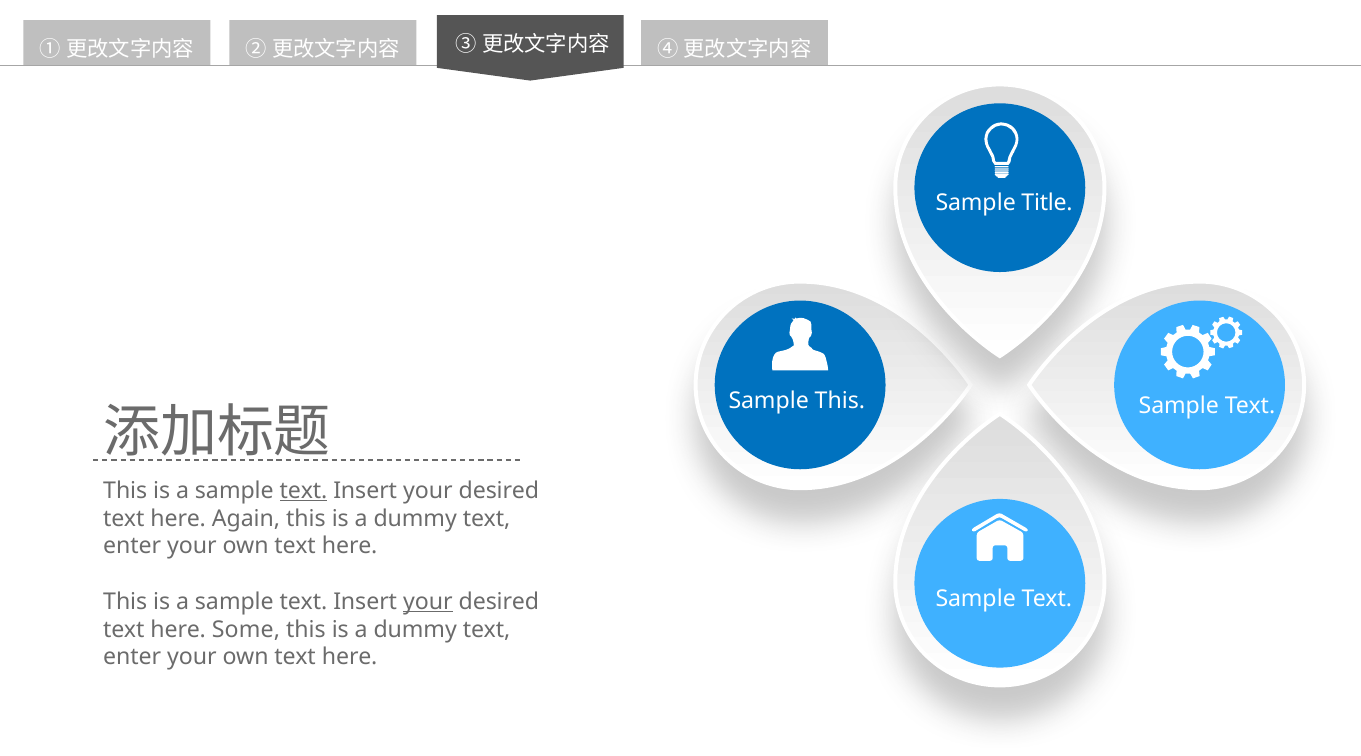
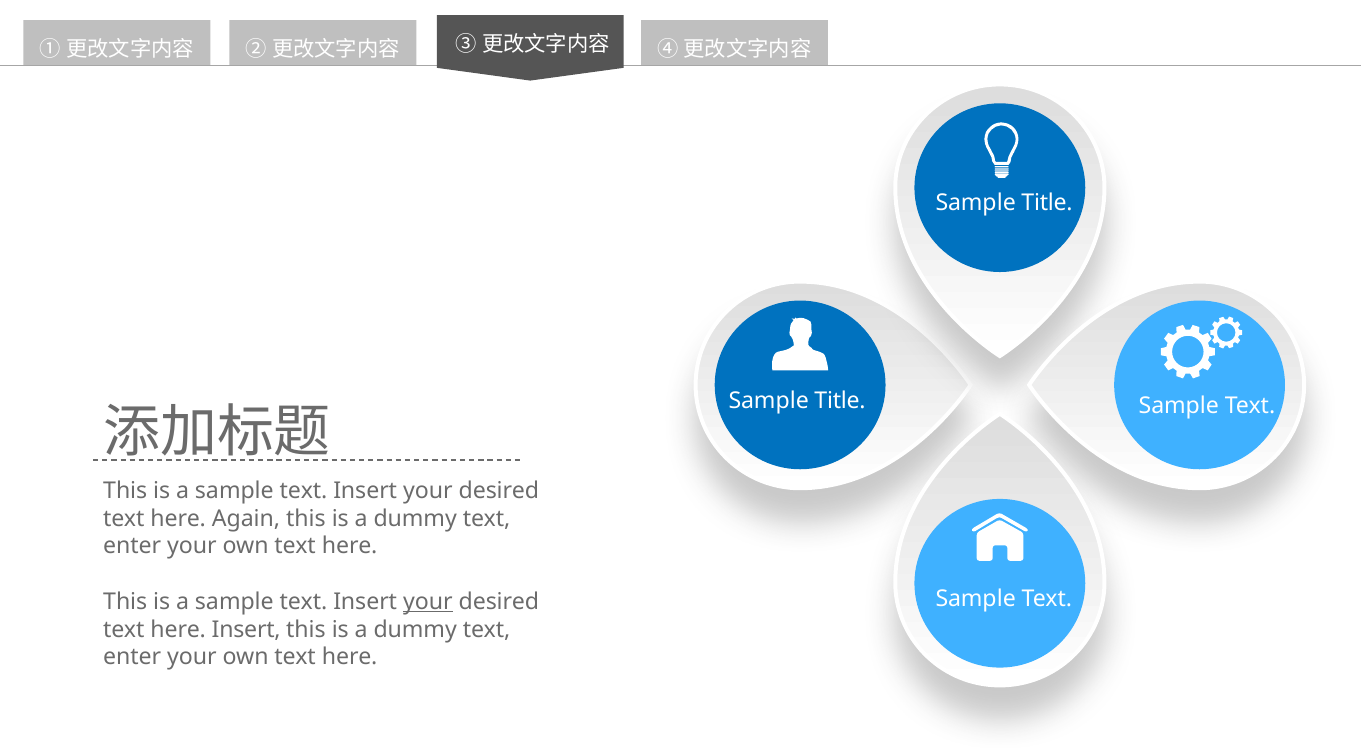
This: This -> Title (840, 401)
text underline: present -> none (304, 491)
here Some: Some -> Insert (246, 630)
